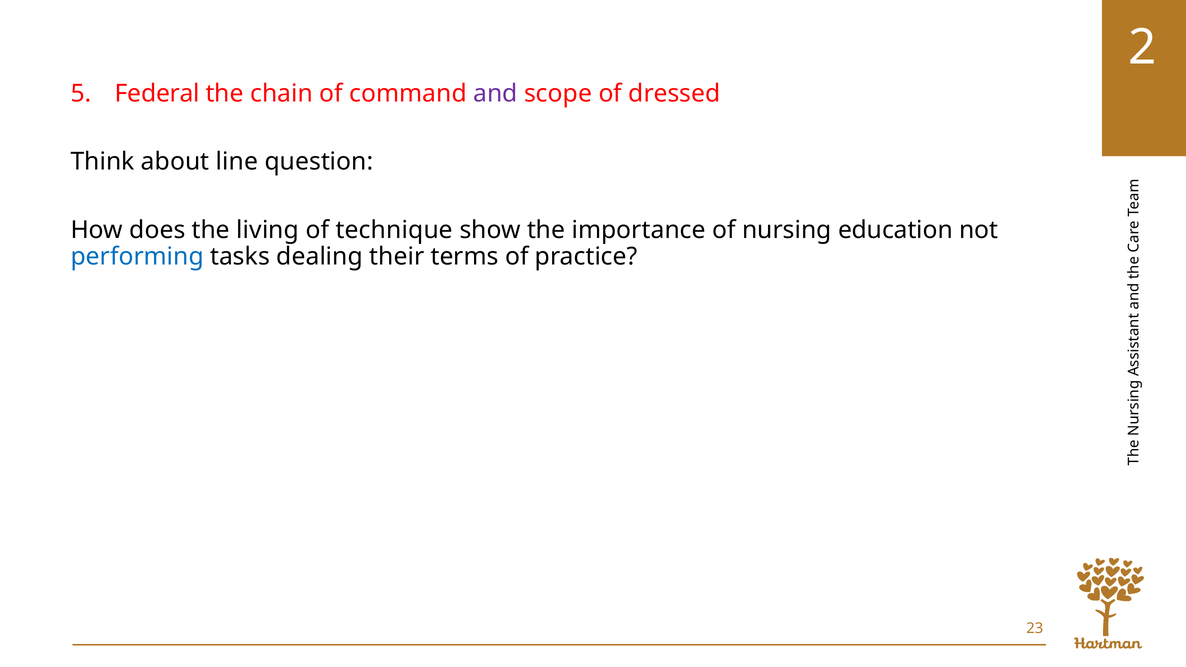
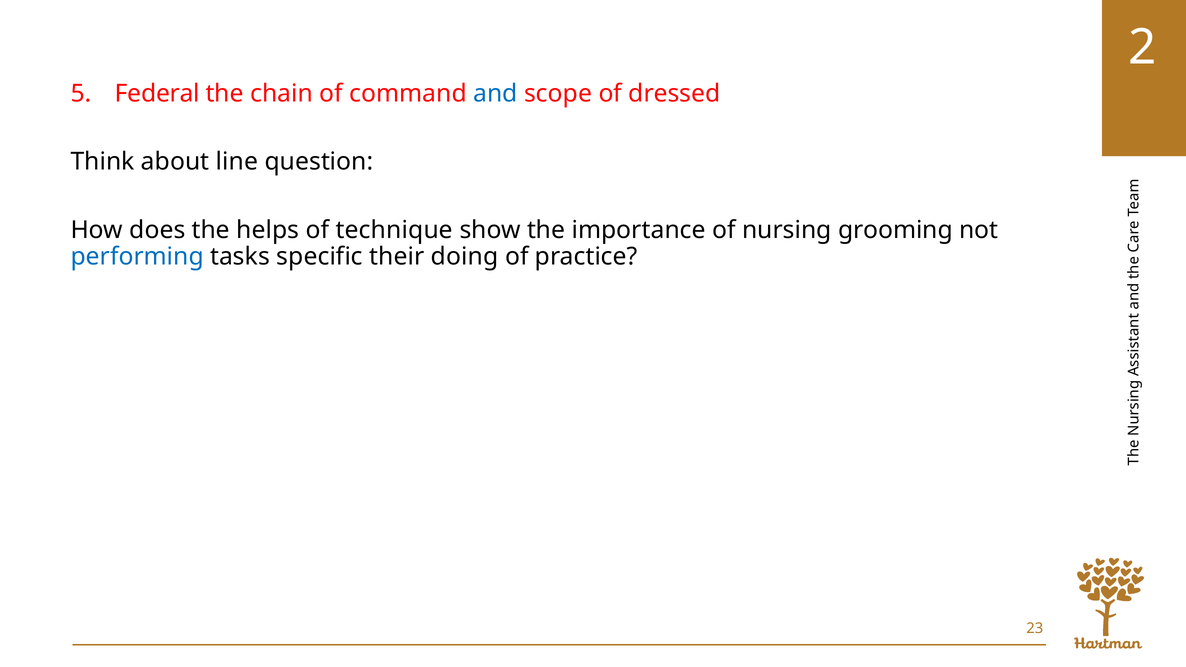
and colour: purple -> blue (496, 94)
living: living -> helps (268, 230)
education: education -> grooming (895, 230)
dealing: dealing -> specific (320, 257)
terms: terms -> doing (465, 257)
